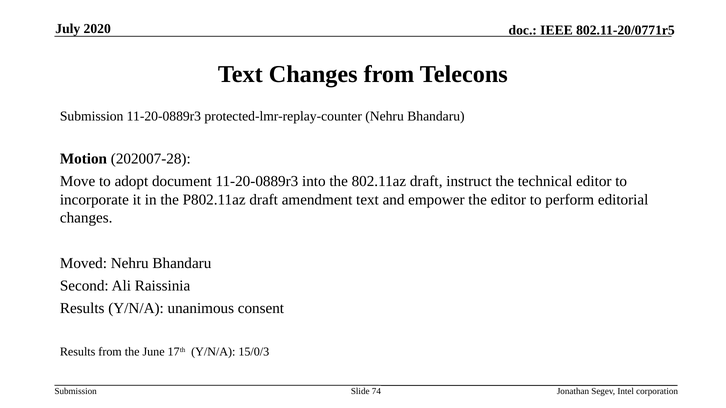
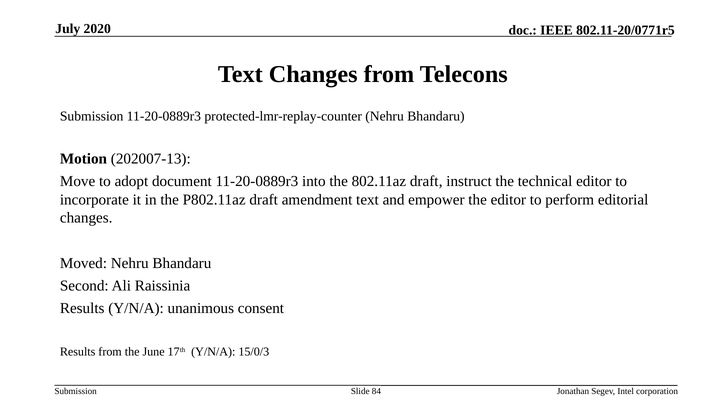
202007-28: 202007-28 -> 202007-13 (151, 159)
74: 74 -> 84 (376, 392)
